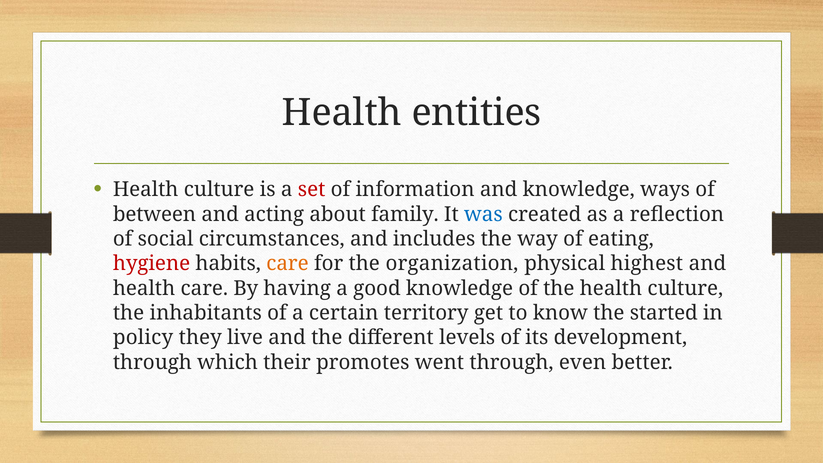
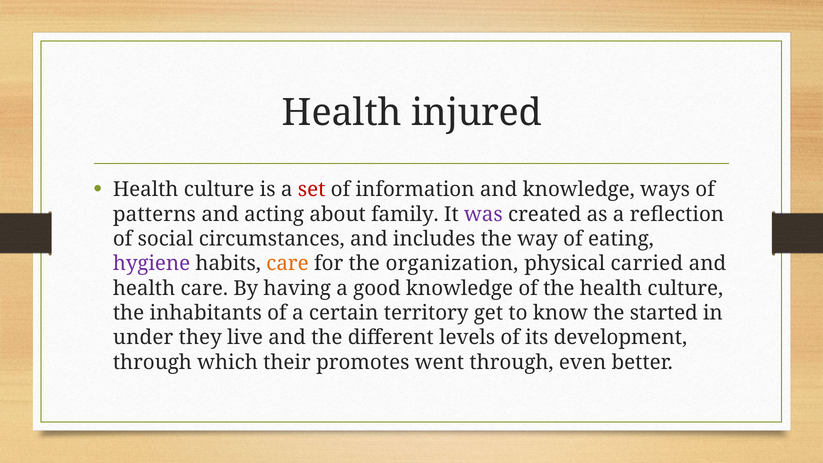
entities: entities -> injured (477, 113)
between: between -> patterns (154, 214)
was colour: blue -> purple (483, 214)
hygiene colour: red -> purple (152, 264)
highest: highest -> carried (647, 264)
policy: policy -> under (143, 338)
